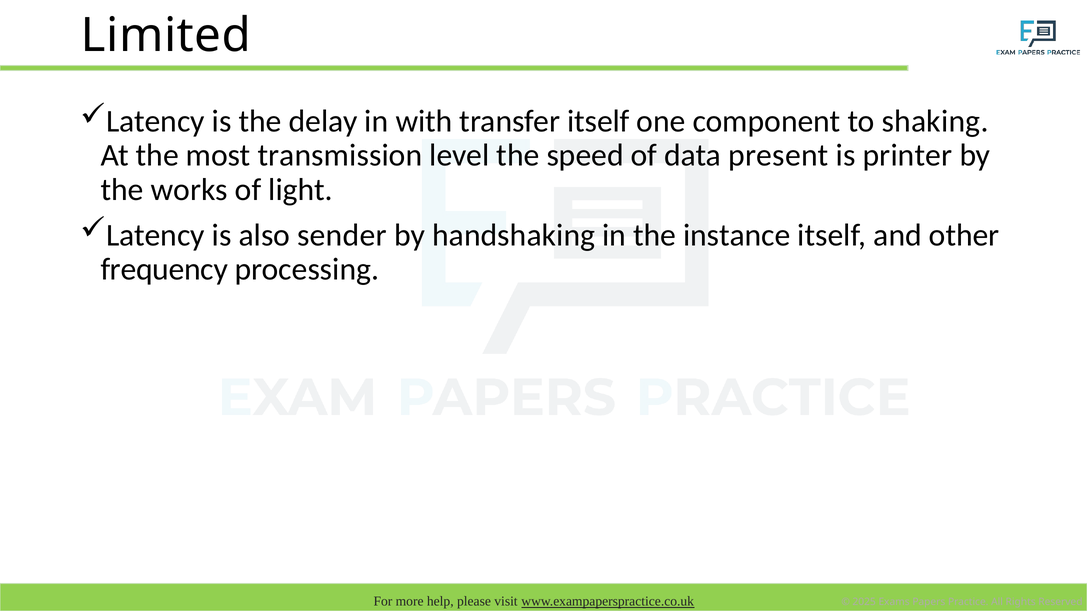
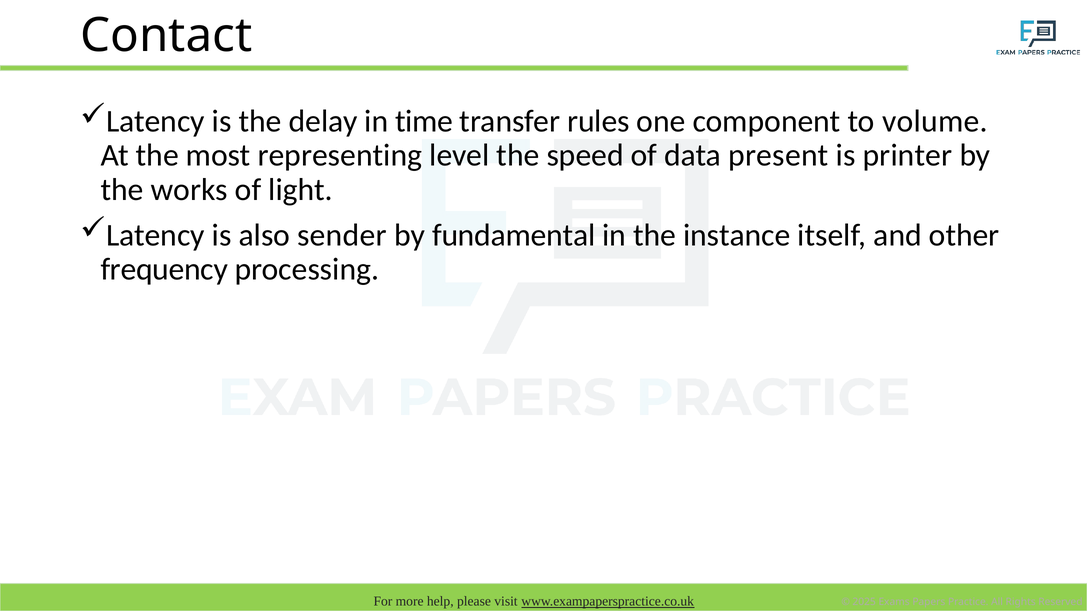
Limited: Limited -> Contact (166, 36)
with: with -> time (424, 121)
transfer itself: itself -> rules (598, 121)
shaking: shaking -> volume (935, 121)
transmission: transmission -> representing (340, 156)
handshaking: handshaking -> fundamental (514, 235)
